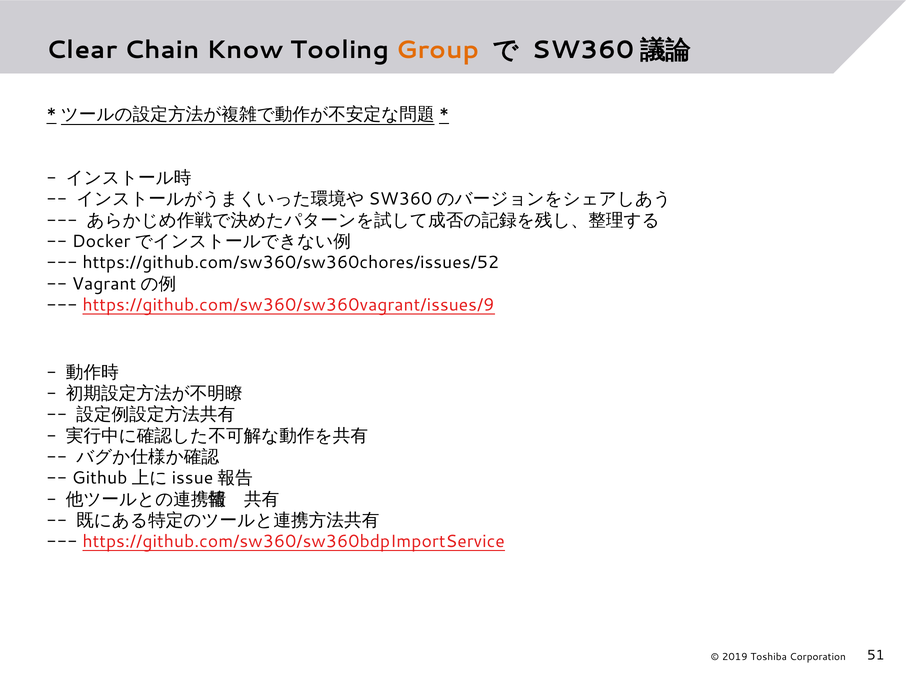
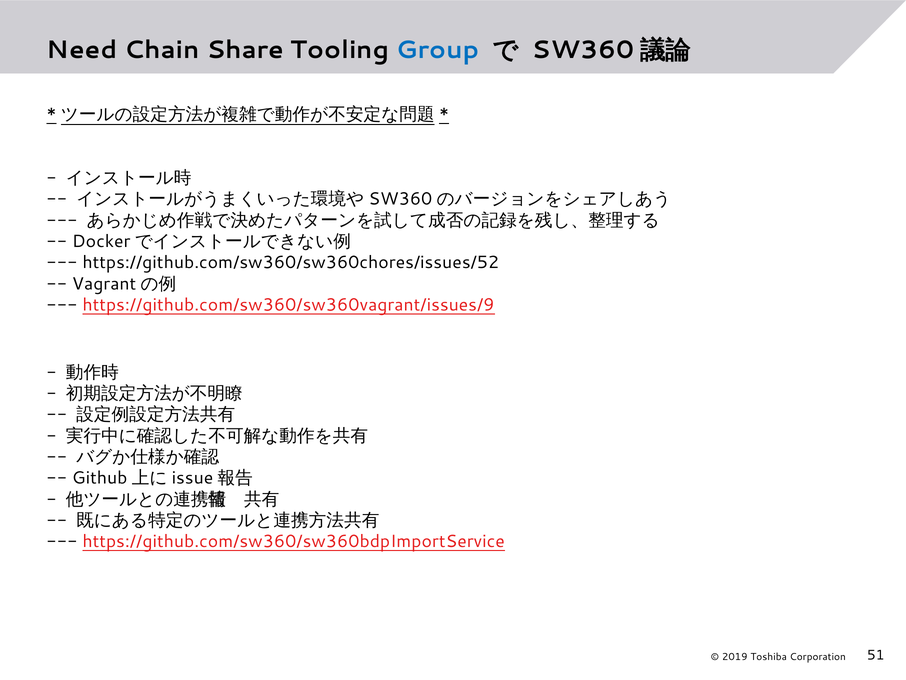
Clear: Clear -> Need (82, 50)
Know: Know -> Share (245, 50)
Group colour: orange -> blue (438, 50)
